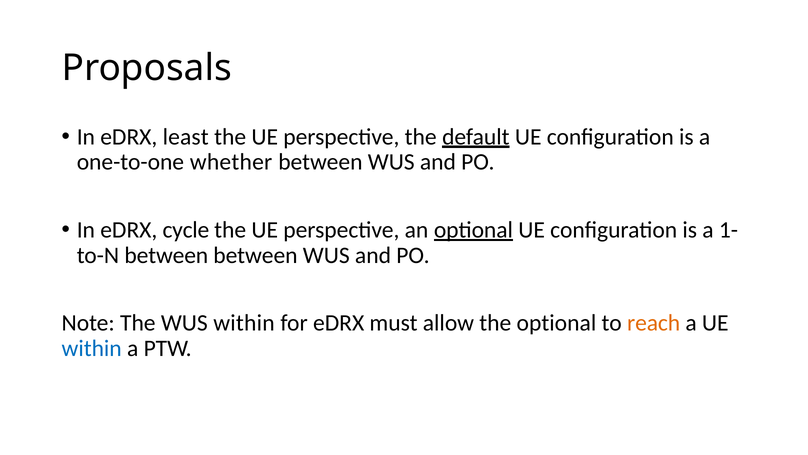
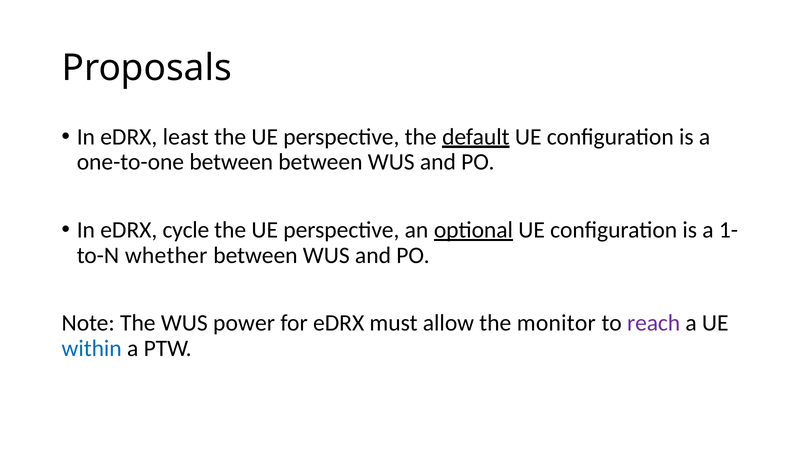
one-to-one whether: whether -> between (231, 162)
between: between -> whether (166, 255)
WUS within: within -> power (244, 323)
the optional: optional -> monitor (556, 323)
reach colour: orange -> purple (654, 323)
